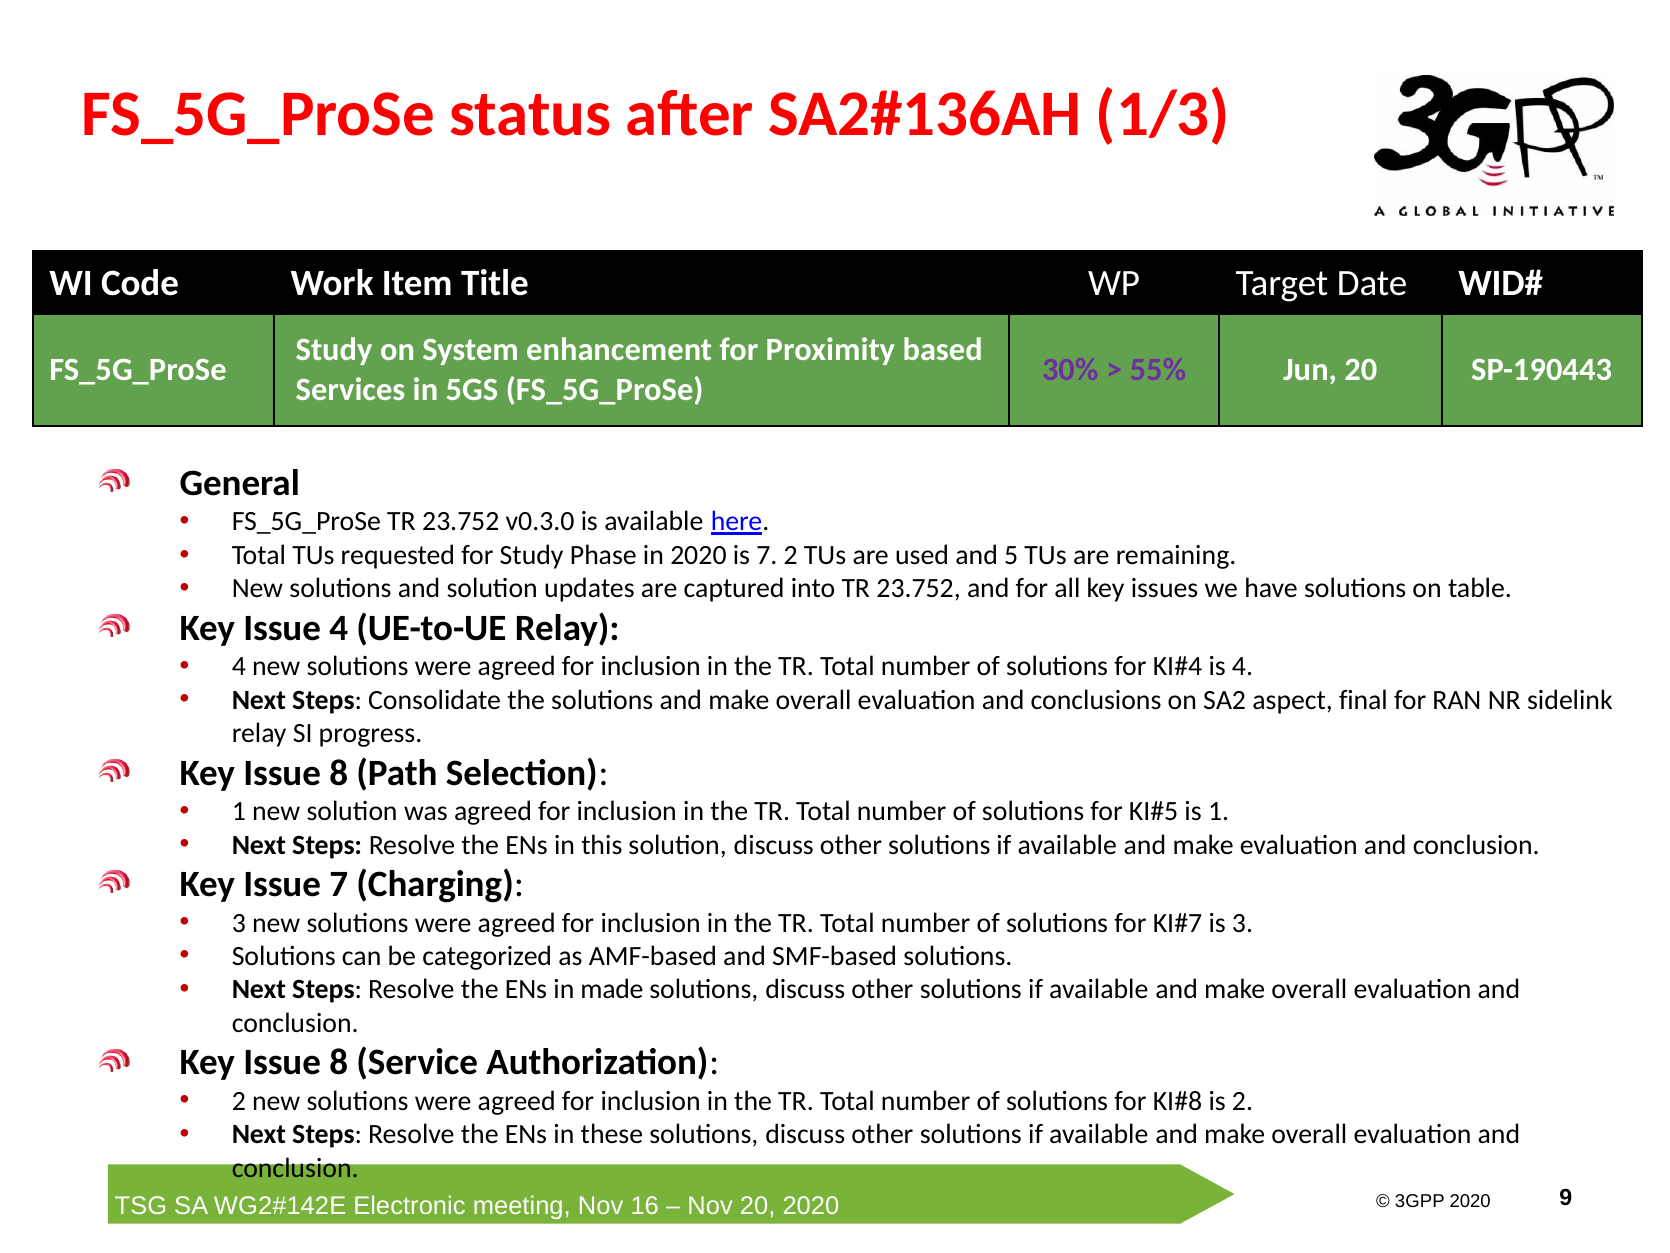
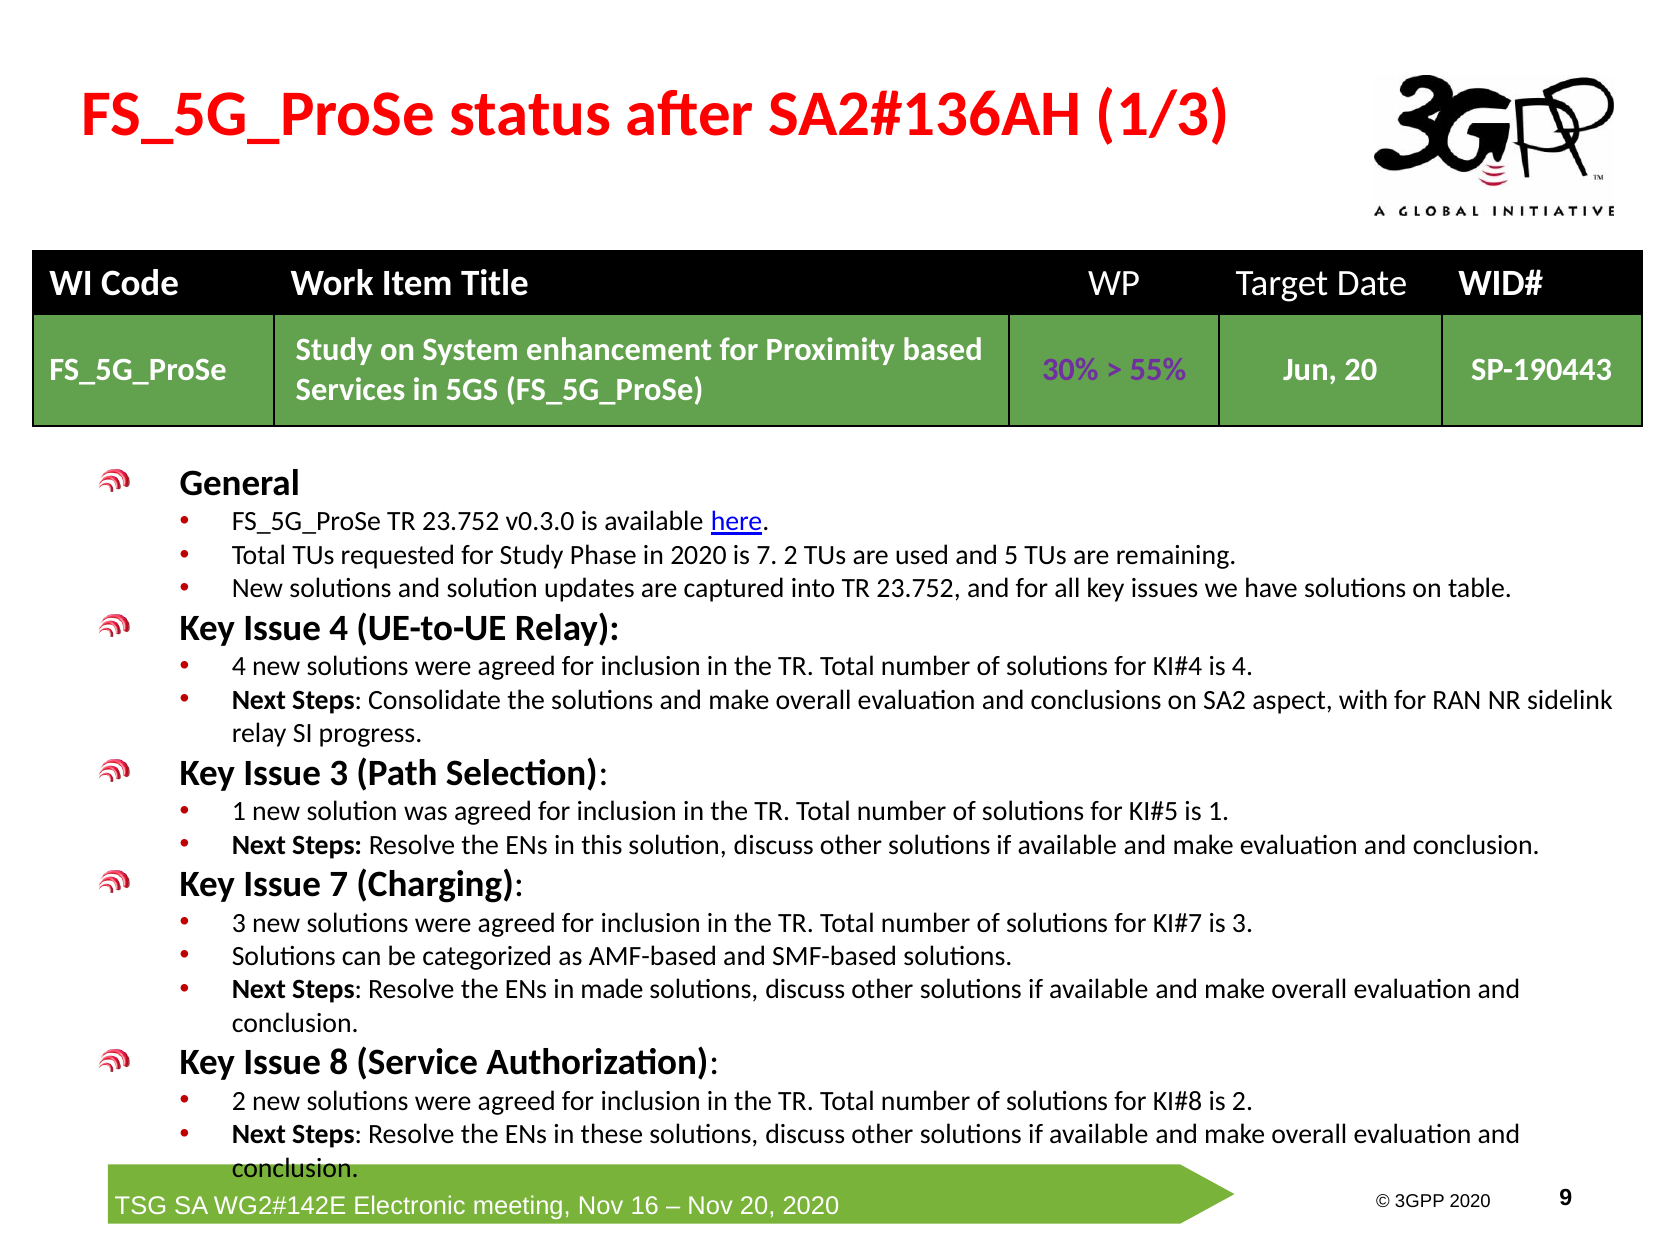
final: final -> with (1364, 700)
8: 8 -> 3 (339, 773)
